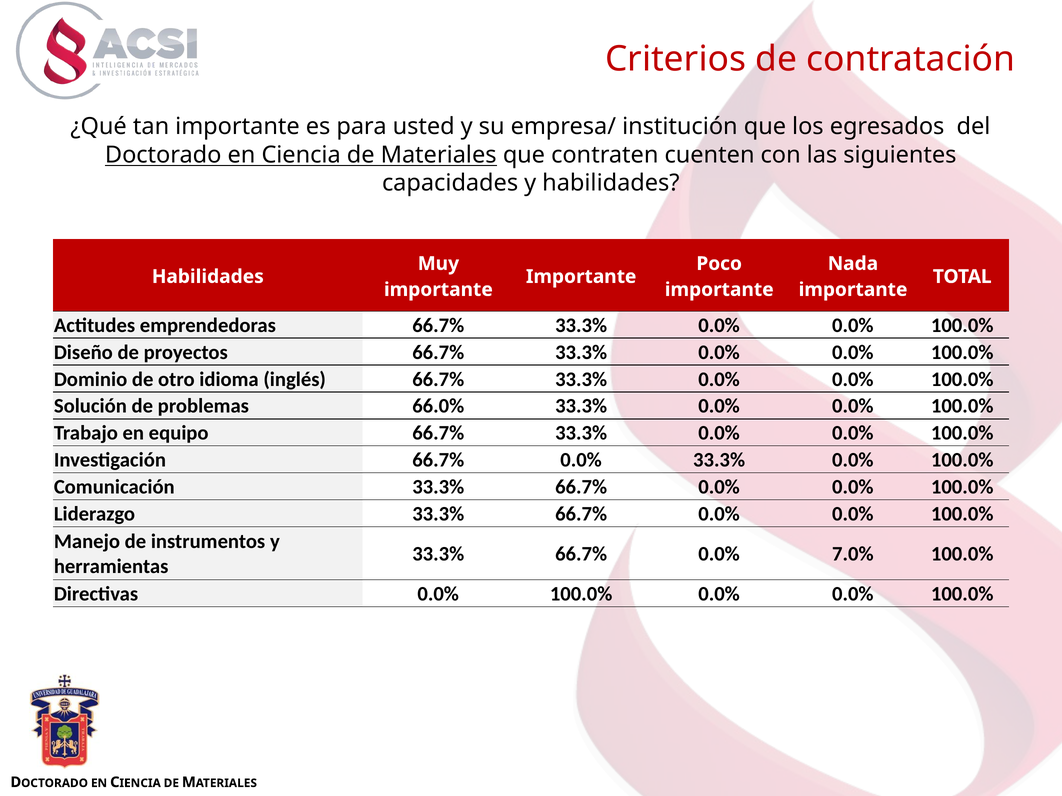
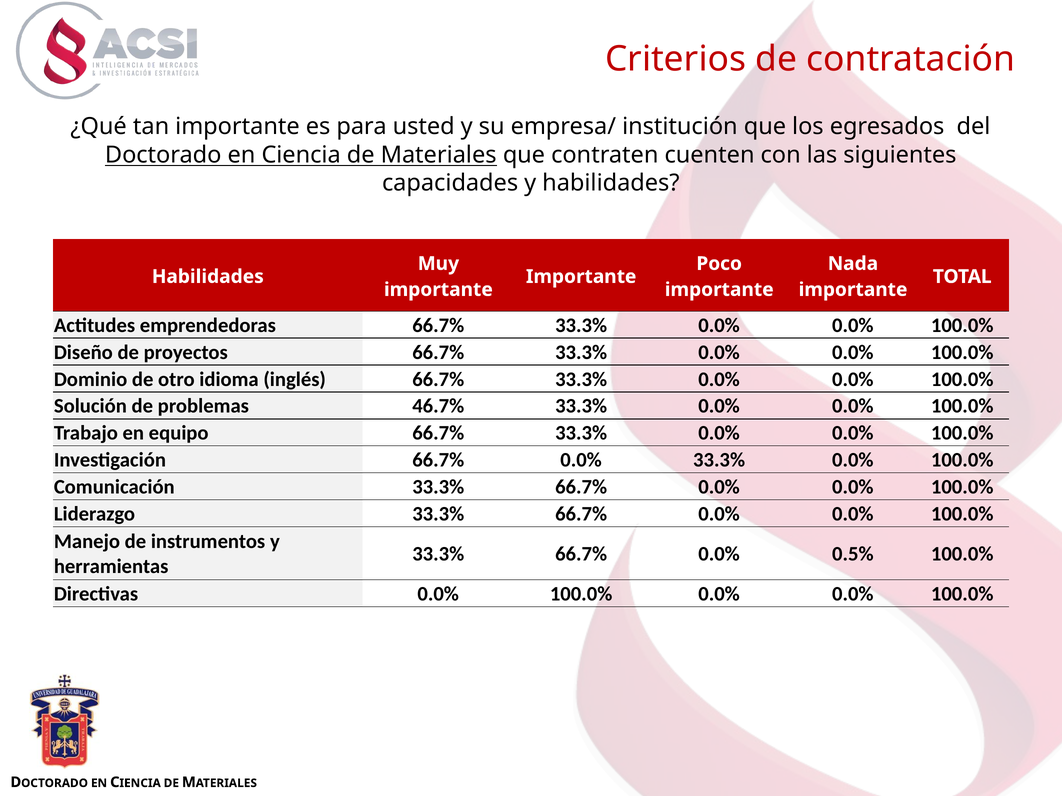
66.0%: 66.0% -> 46.7% (438, 406)
7.0%: 7.0% -> 0.5% (853, 554)
